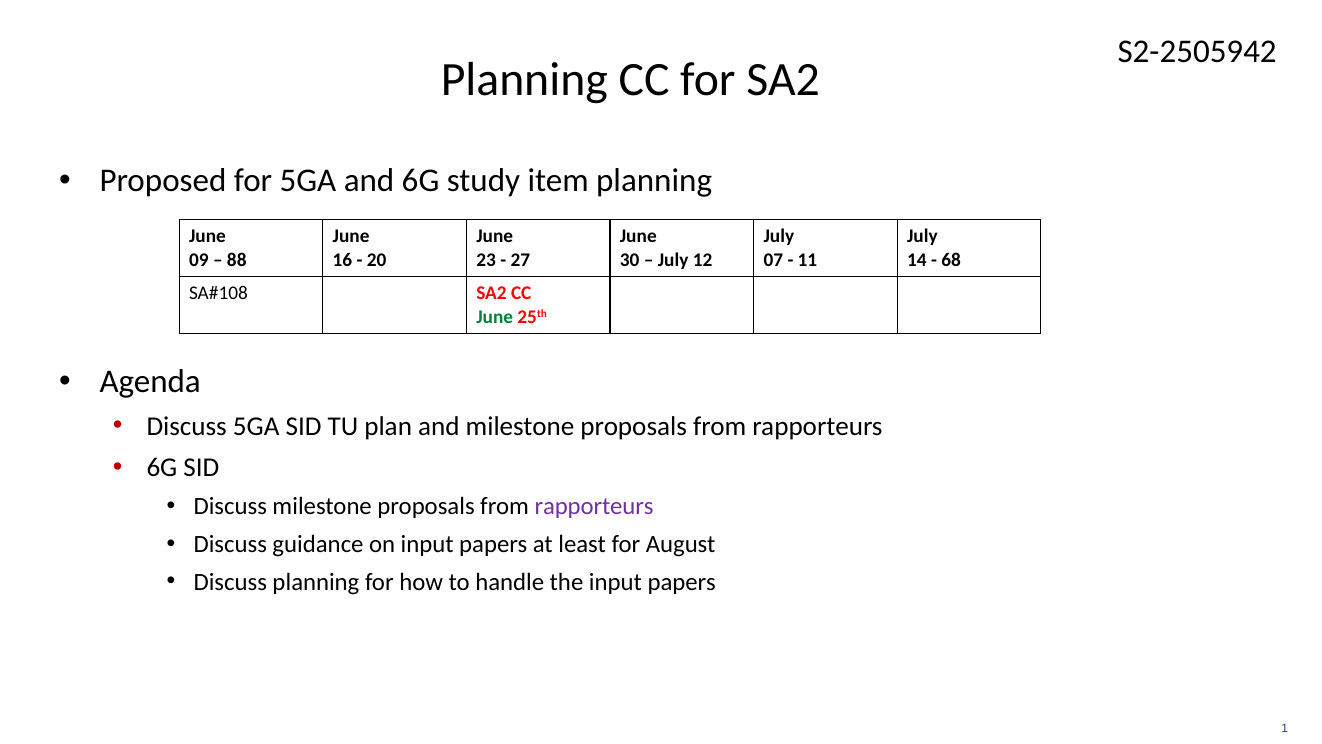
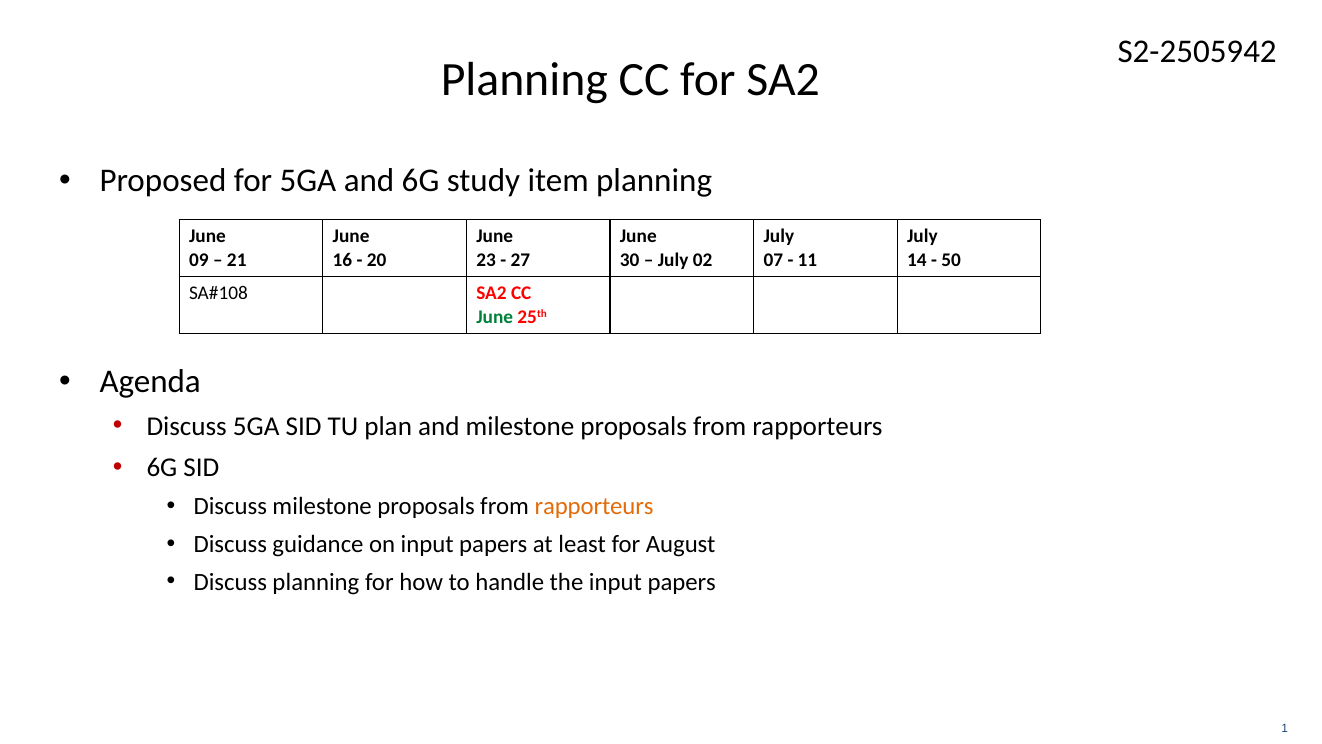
88: 88 -> 21 (237, 260)
12: 12 -> 02 (703, 260)
68: 68 -> 50 (951, 260)
rapporteurs colour: purple -> orange (594, 506)
